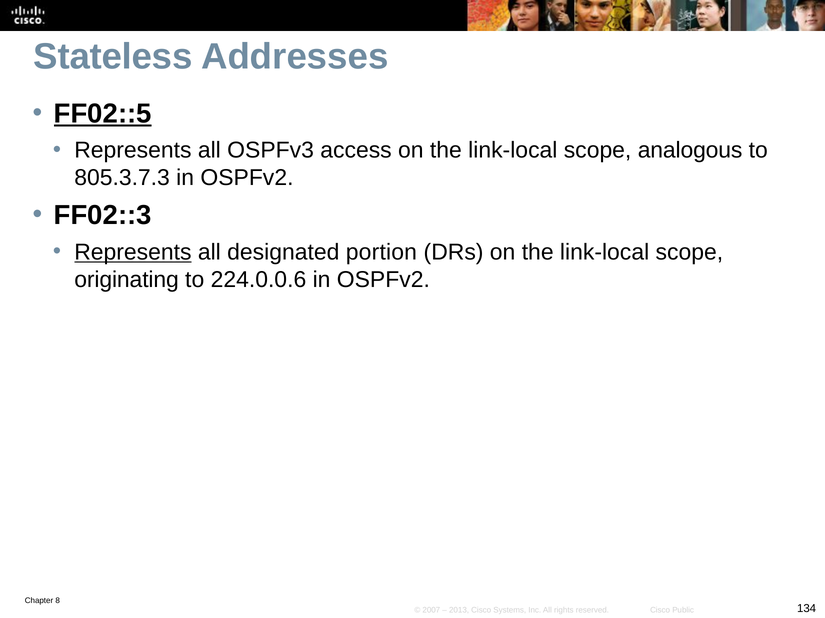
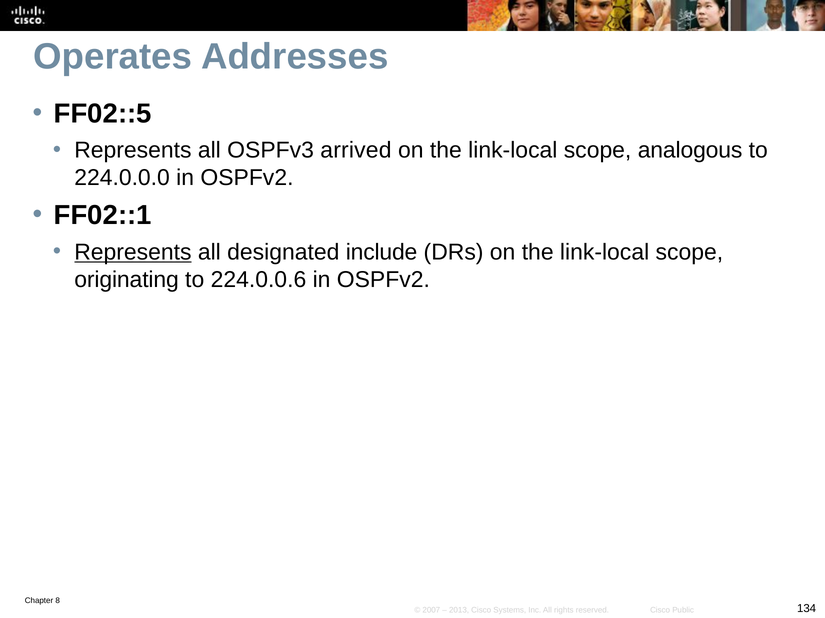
Stateless: Stateless -> Operates (113, 57)
FF02::5 underline: present -> none (103, 114)
access: access -> arrived (356, 151)
805.3.7.3: 805.3.7.3 -> 224.0.0.0 (122, 178)
FF02::3: FF02::3 -> FF02::1 (103, 216)
portion: portion -> include (382, 252)
